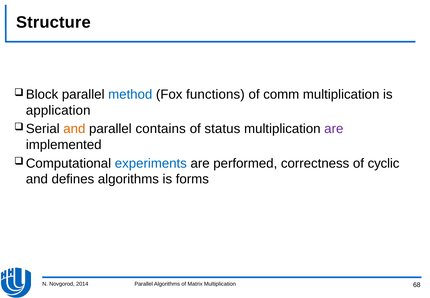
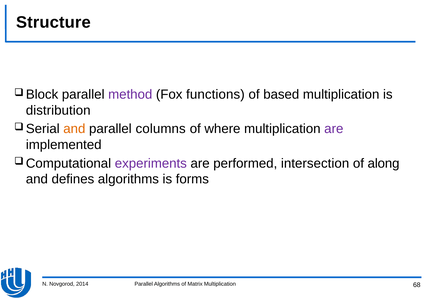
method colour: blue -> purple (130, 94)
comm: comm -> based (281, 94)
application: application -> distribution (58, 110)
contains: contains -> columns (161, 129)
status: status -> where (222, 129)
experiments colour: blue -> purple (151, 163)
correctness: correctness -> intersection (315, 163)
cyclic: cyclic -> along (384, 163)
